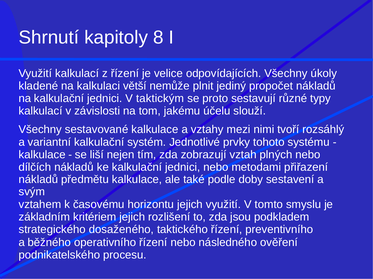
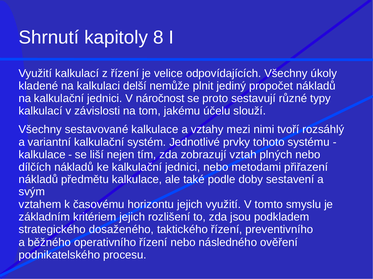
větší: větší -> delší (135, 86)
taktickým: taktickým -> náročnost (160, 99)
